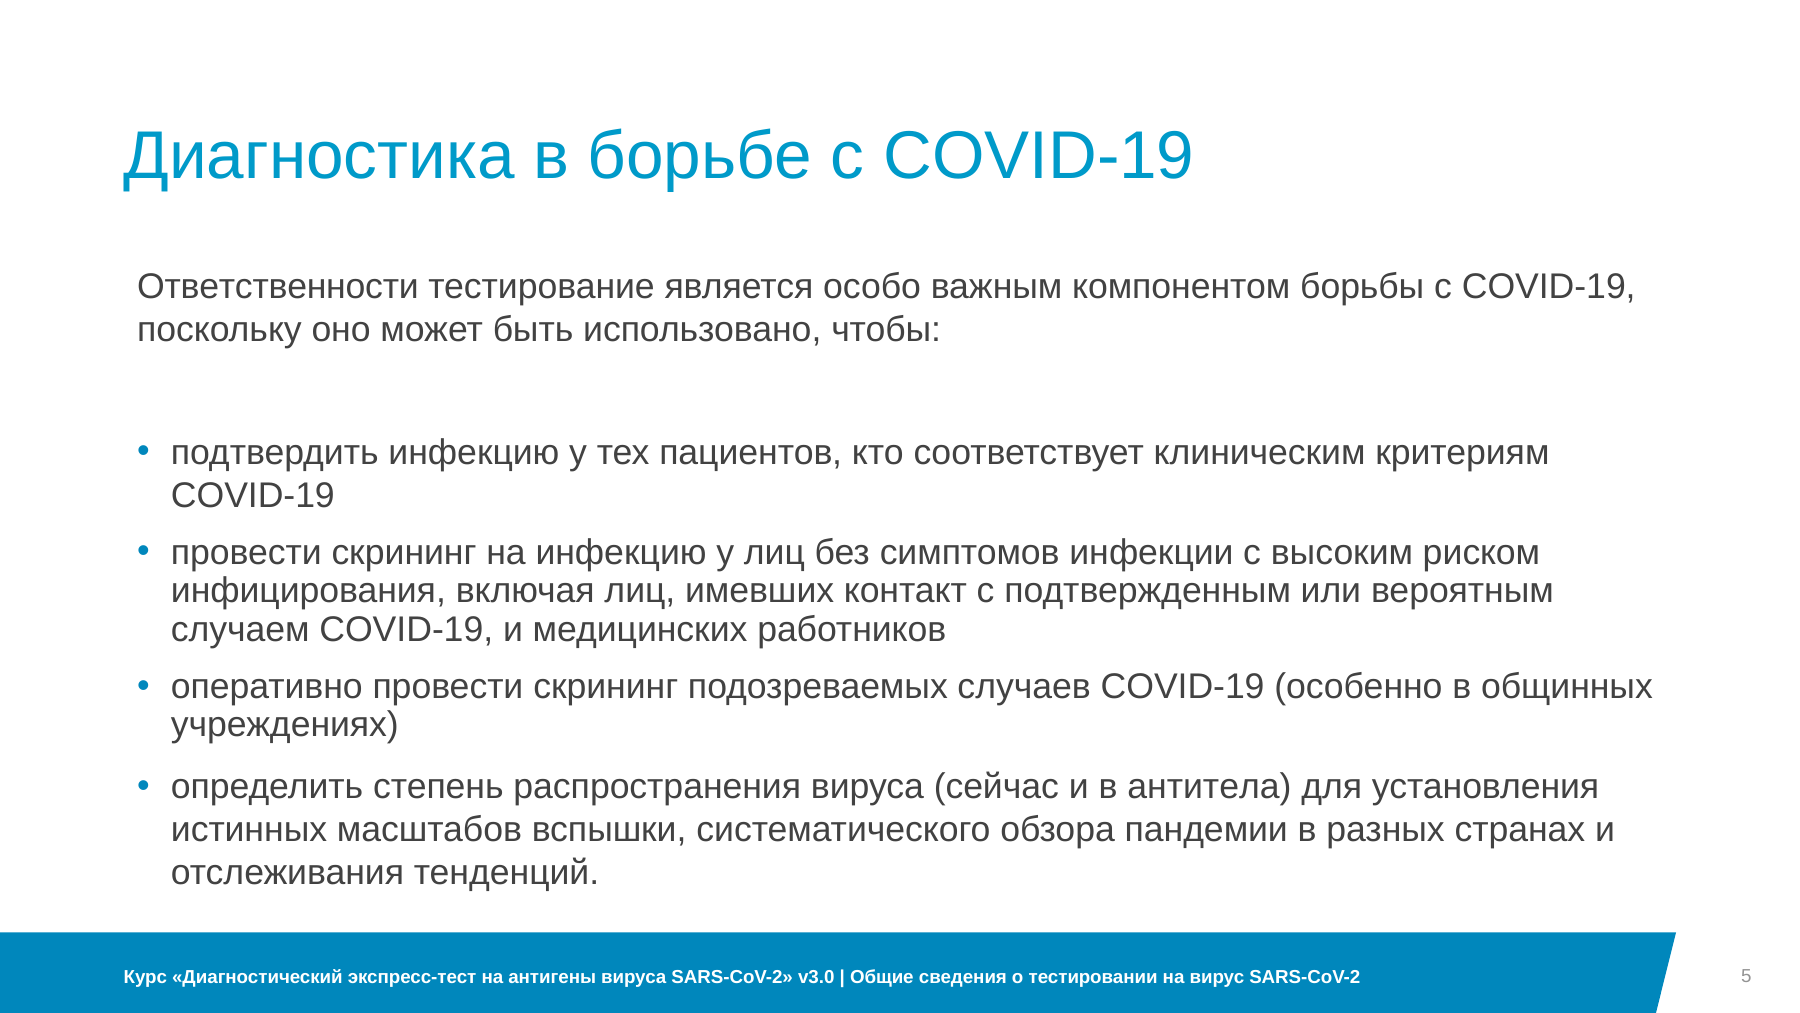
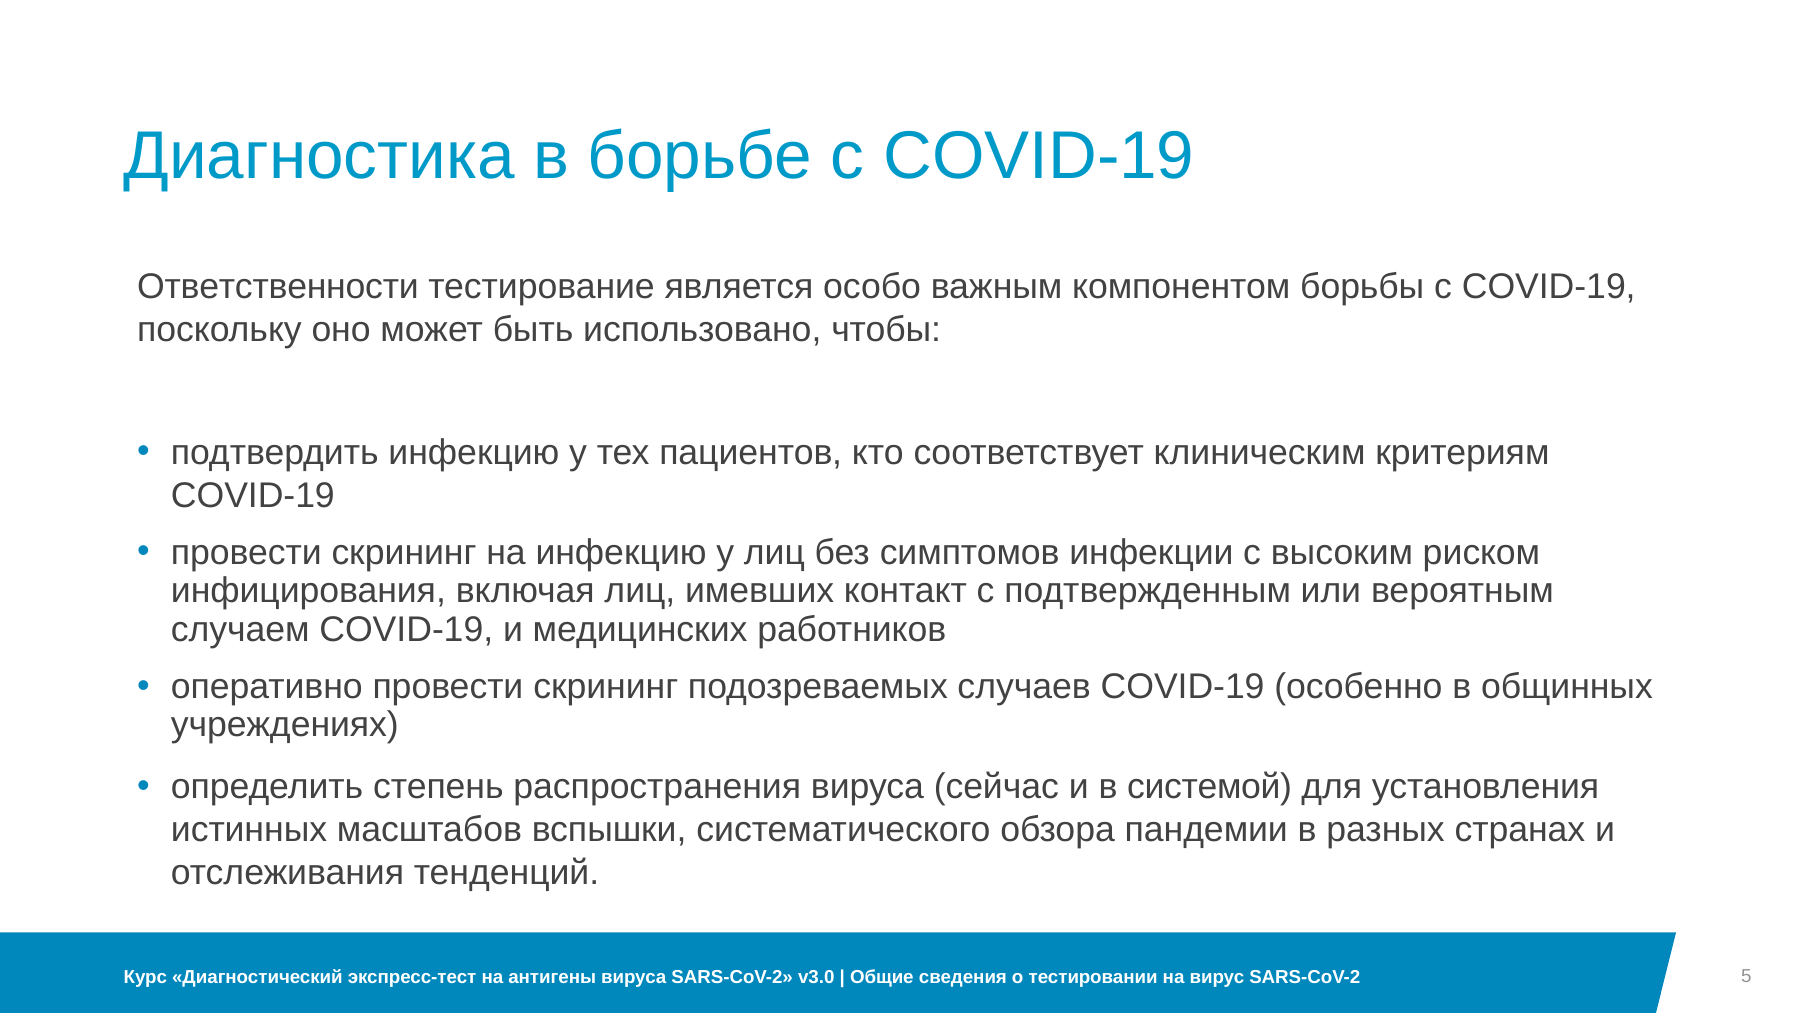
антитела: антитела -> системой (1210, 787)
